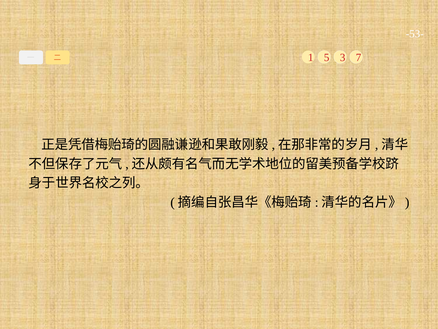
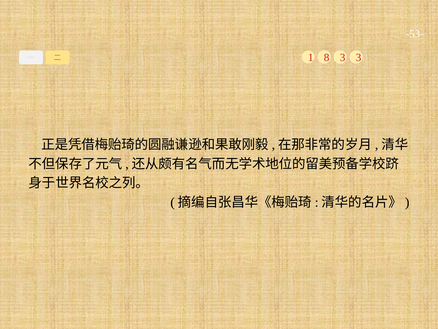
5: 5 -> 8 (327, 58)
3 7: 7 -> 3 (359, 58)
